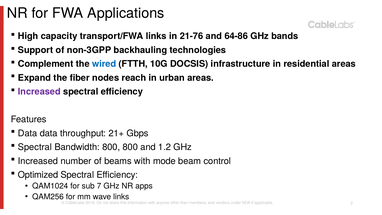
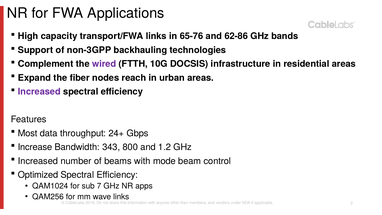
21-76: 21-76 -> 65-76 (191, 36)
64-86: 64-86 -> 62-86 (236, 36)
wired colour: blue -> purple (104, 64)
Data: Data -> Most (28, 133)
21+: 21+ -> 24+ (116, 133)
Spectral: Spectral -> Increase (35, 147)
Bandwidth 800: 800 -> 343 (111, 147)
